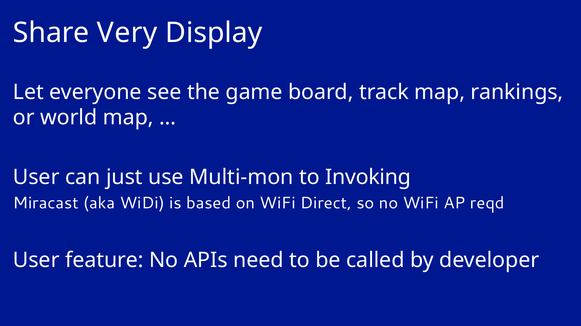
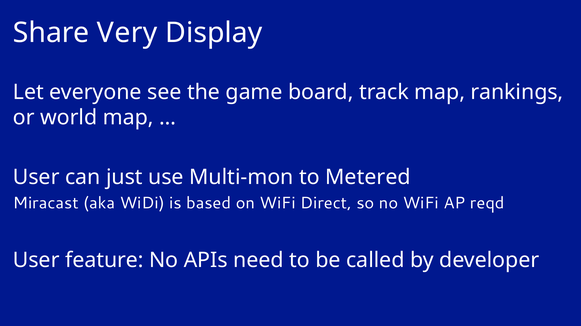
Invoking: Invoking -> Metered (368, 178)
